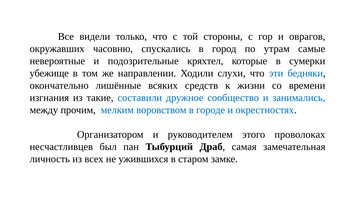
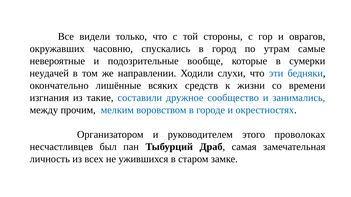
кряхтел: кряхтел -> вообще (205, 61)
убежище: убежище -> неудачей (49, 73)
